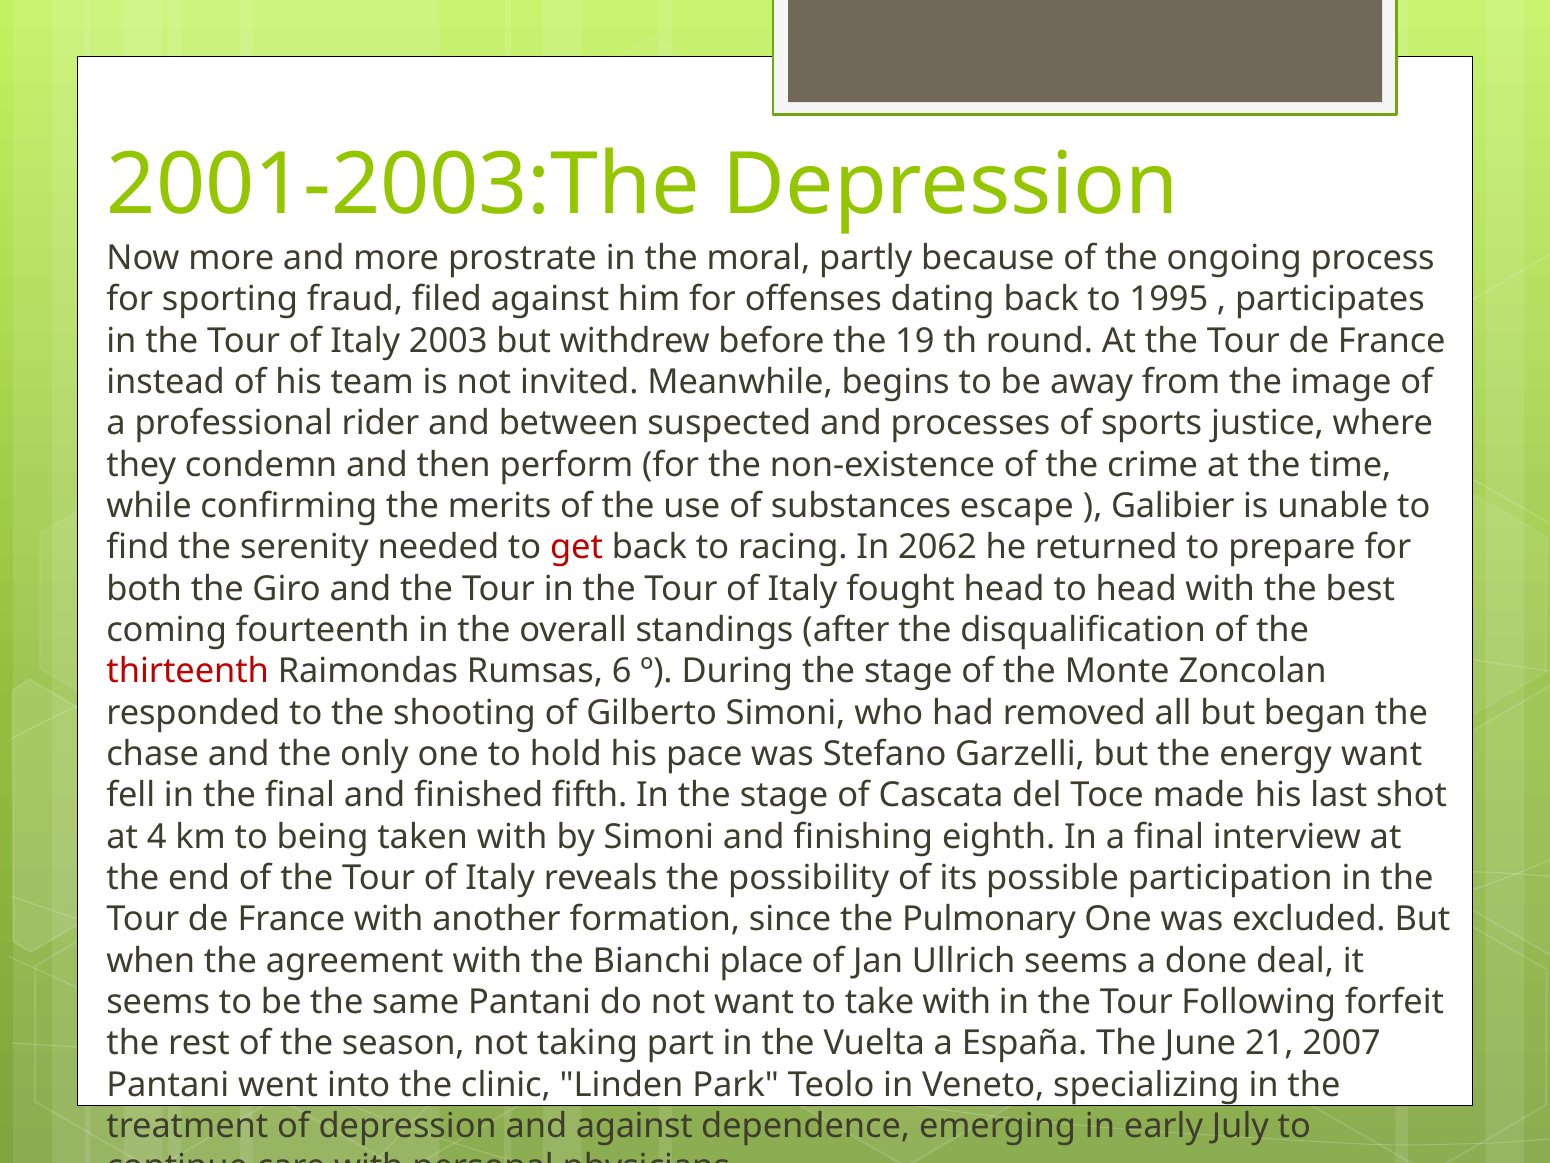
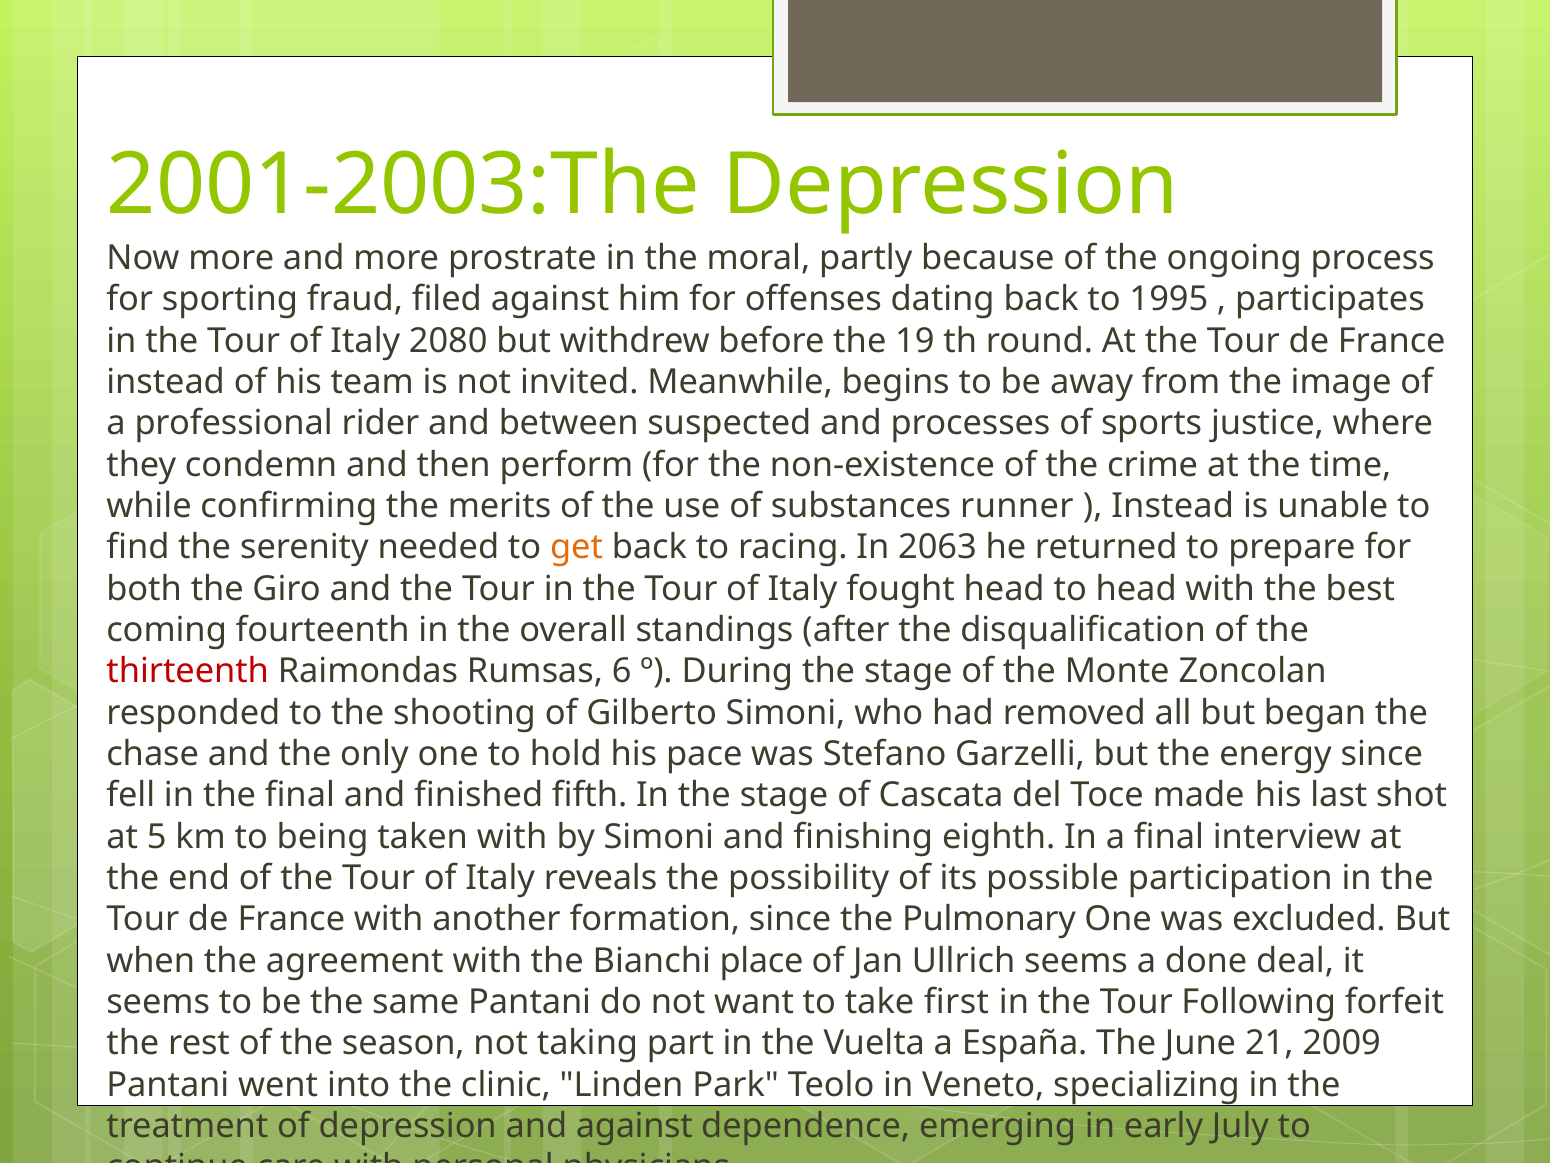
2003: 2003 -> 2080 (448, 341)
escape: escape -> runner (1017, 506)
Galibier: Galibier -> Instead (1173, 506)
get colour: red -> orange (577, 547)
2062: 2062 -> 2063 (937, 547)
energy want: want -> since (1382, 754)
4: 4 -> 5 (157, 836)
take with: with -> first (956, 1002)
2007: 2007 -> 2009 (1342, 1043)
